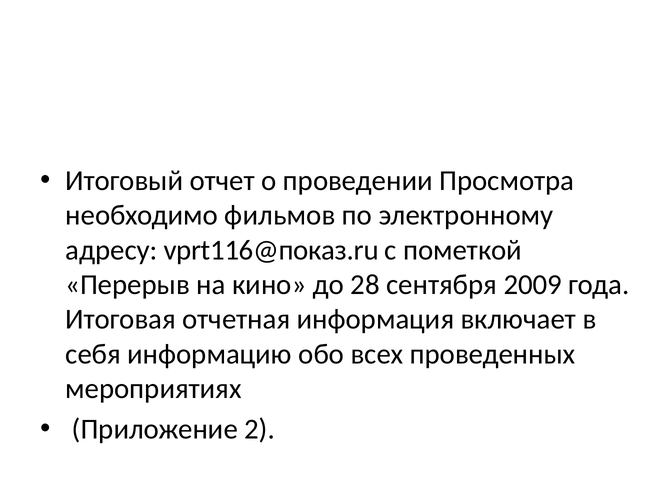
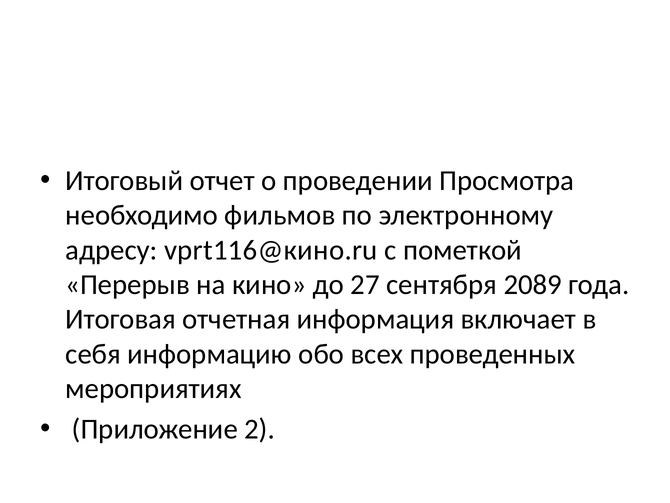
vprt116@показ.ru: vprt116@показ.ru -> vprt116@кино.ru (271, 250)
28: 28 -> 27 (365, 284)
2009: 2009 -> 2089 (533, 284)
